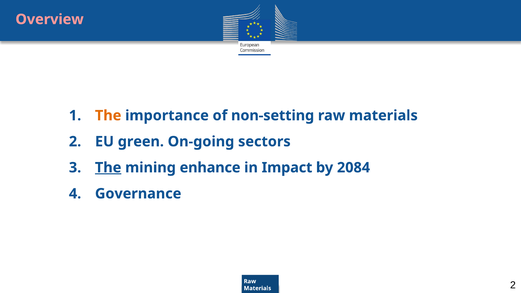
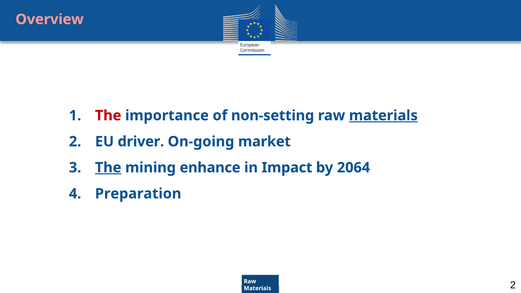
The colour: orange -> red (108, 116)
materials underline: none -> present (383, 116)
green: green -> driver (141, 142)
sectors: sectors -> market (264, 142)
2084: 2084 -> 2064 (354, 168)
Governance: Governance -> Preparation (138, 194)
